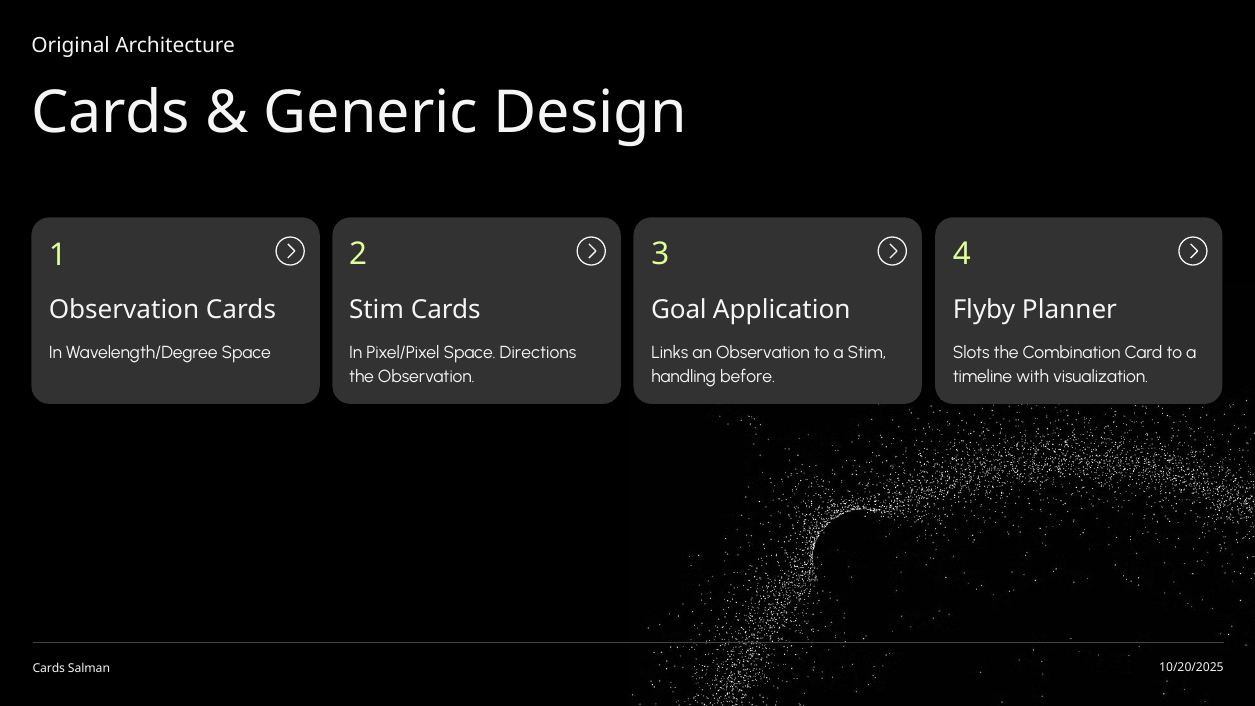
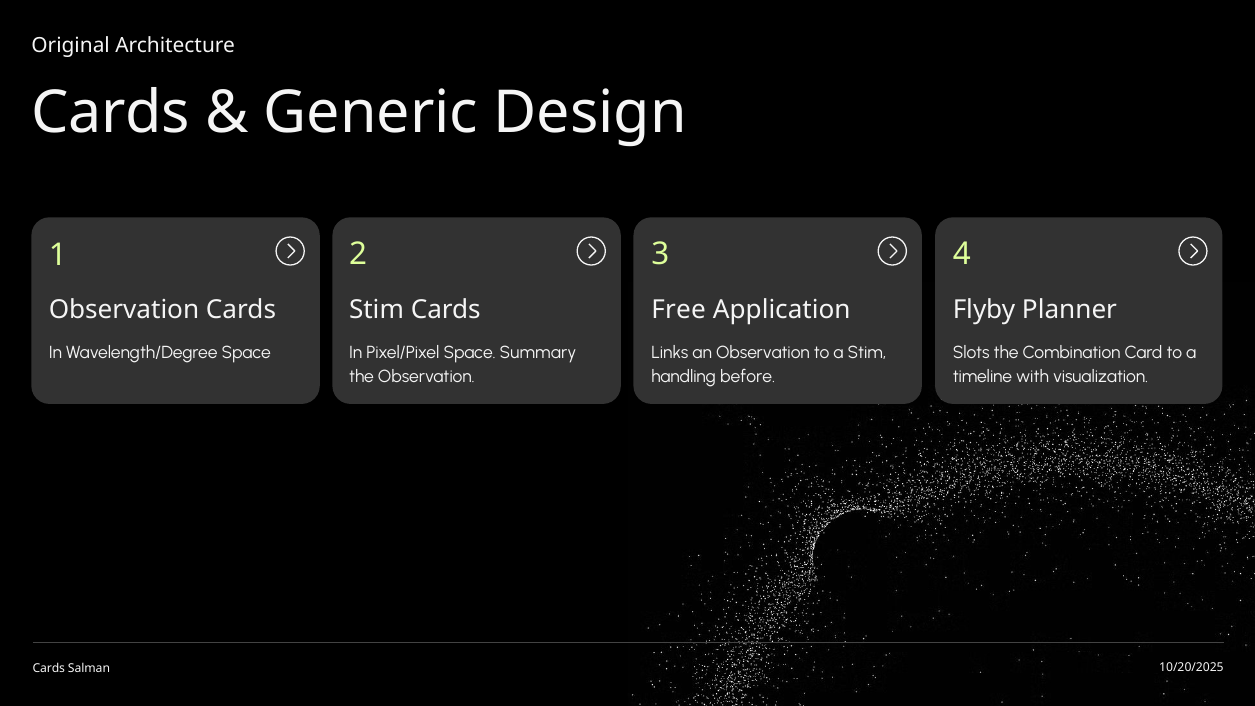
Goal: Goal -> Free (679, 309)
Directions: Directions -> Summary (538, 353)
